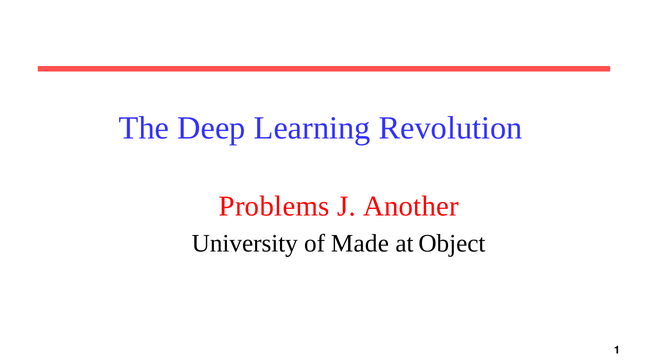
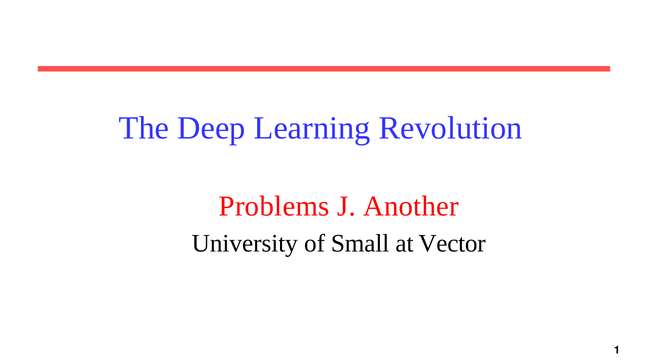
Made: Made -> Small (360, 244)
Object: Object -> Vector (452, 244)
